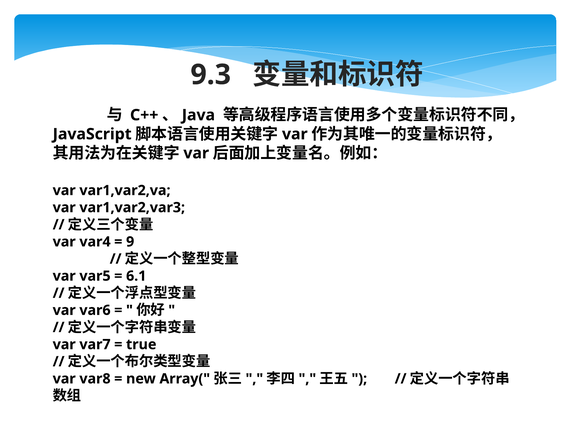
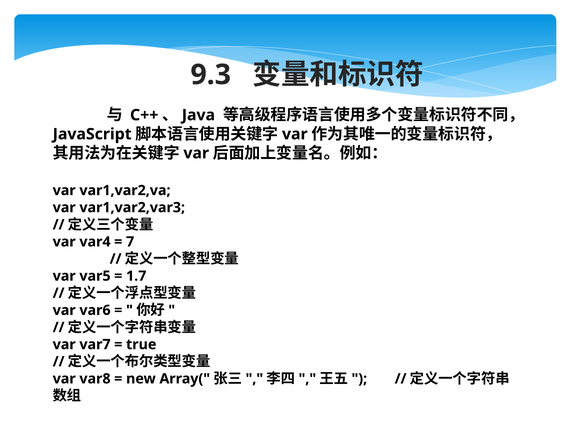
9: 9 -> 7 (130, 241)
6.1: 6.1 -> 1.7 (136, 276)
